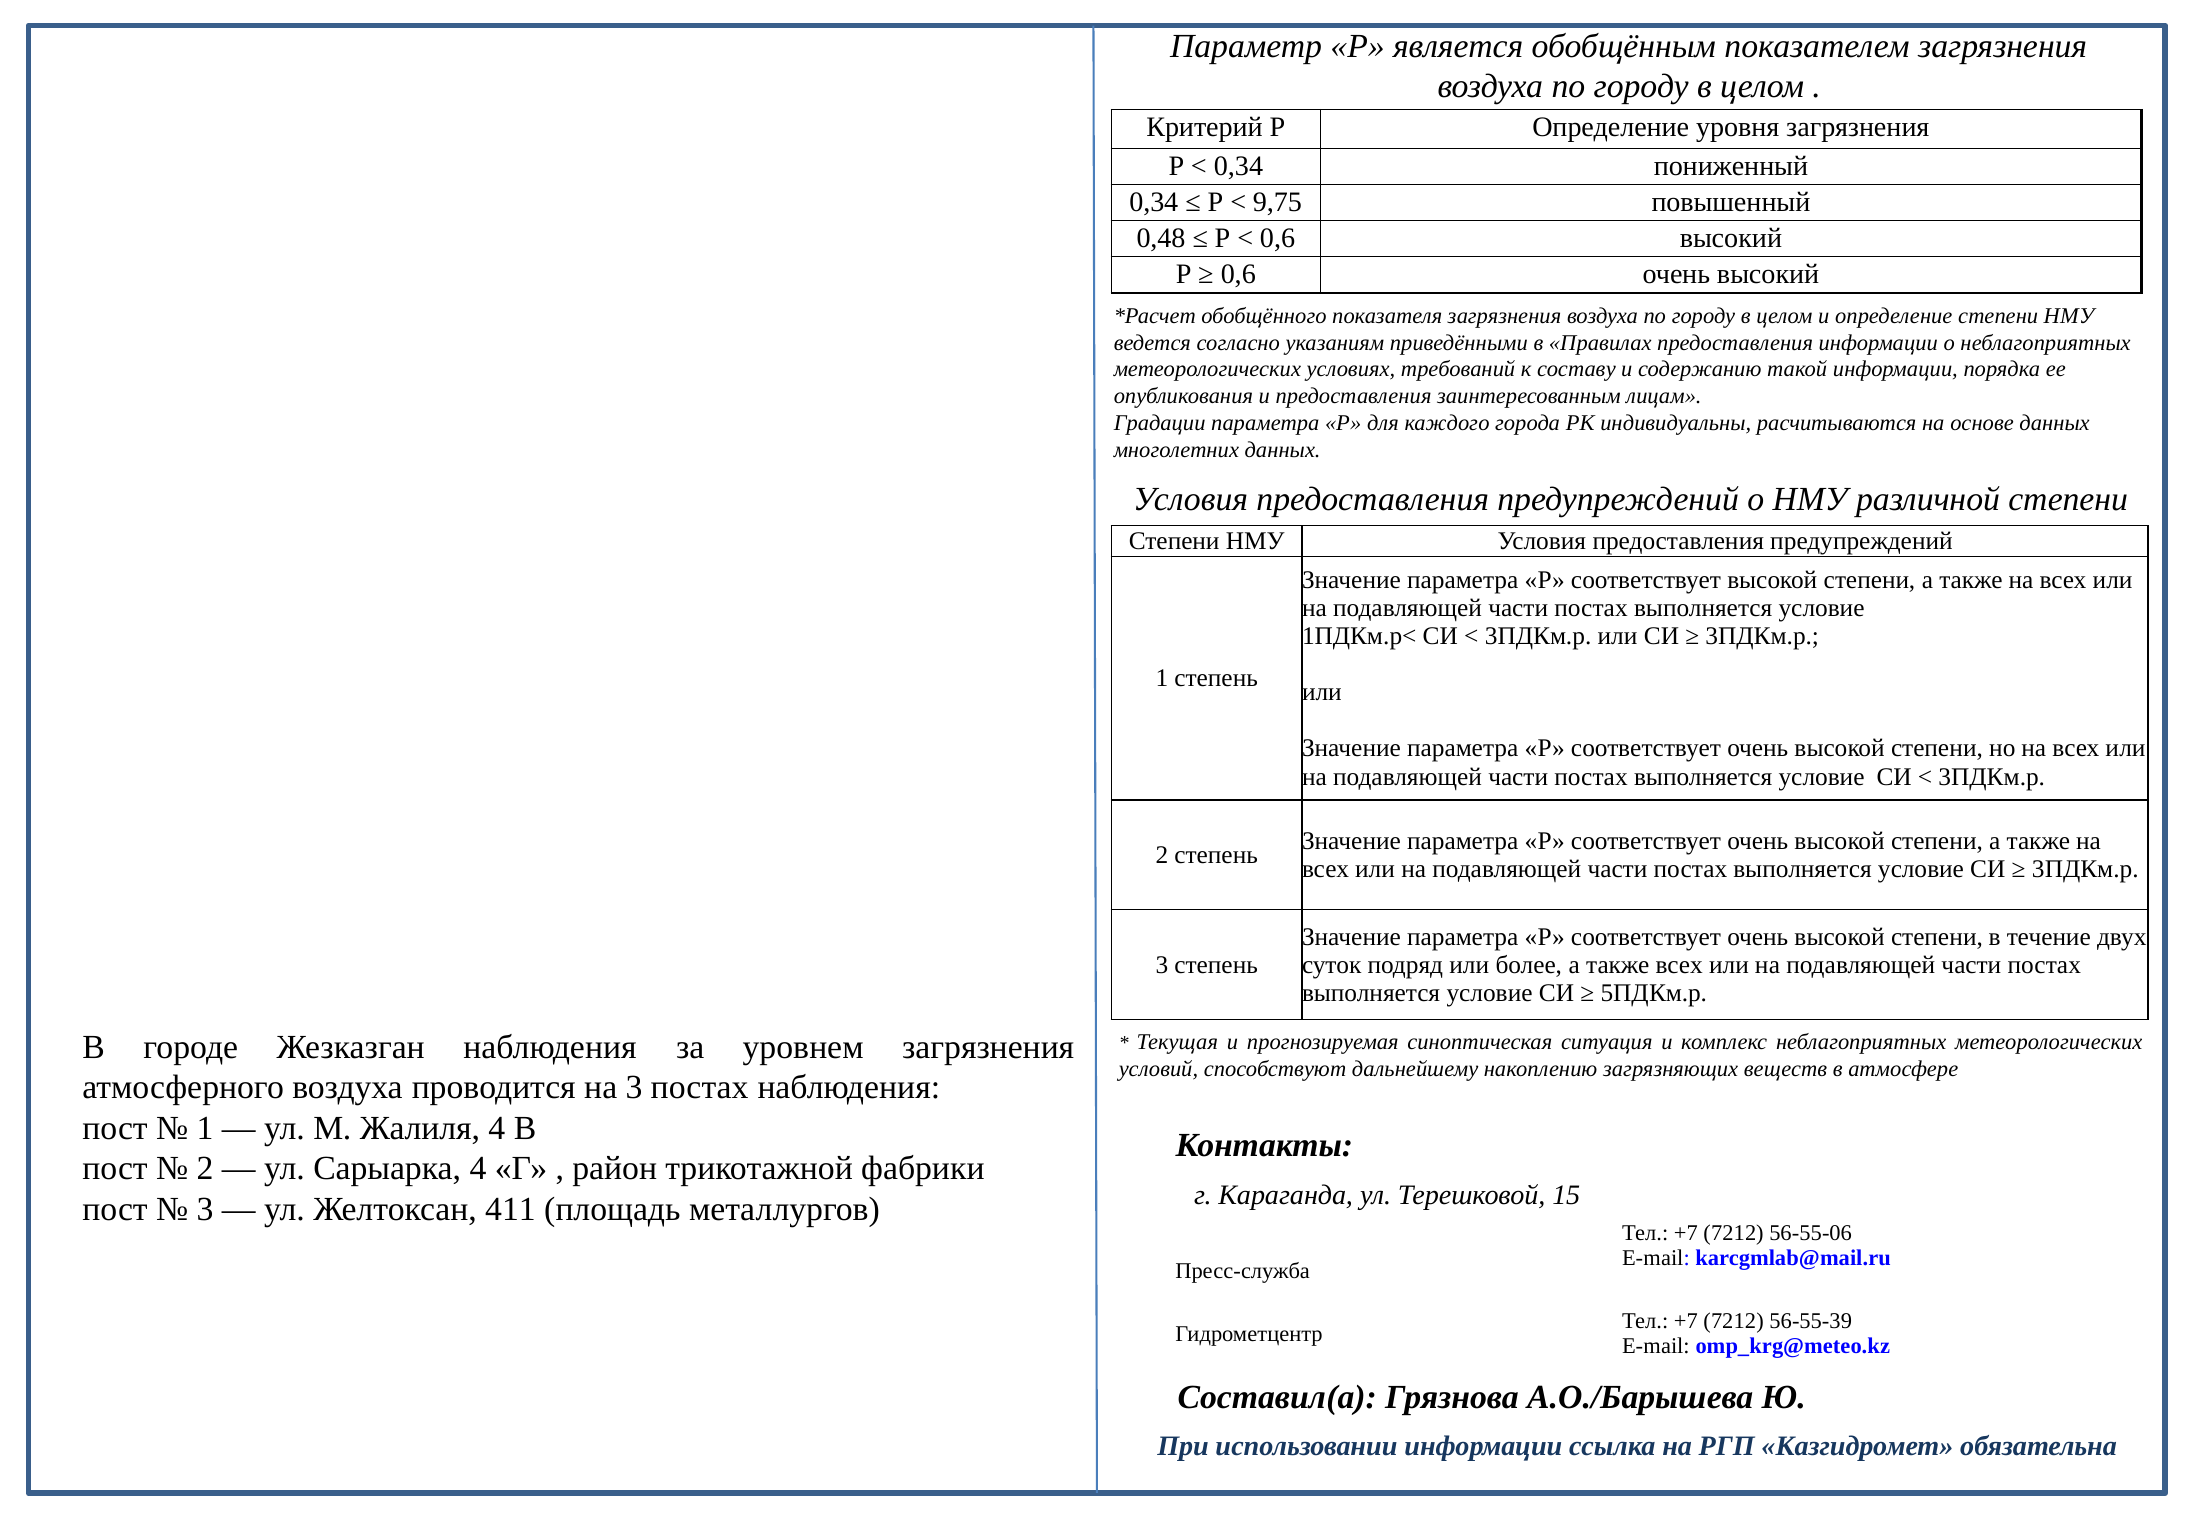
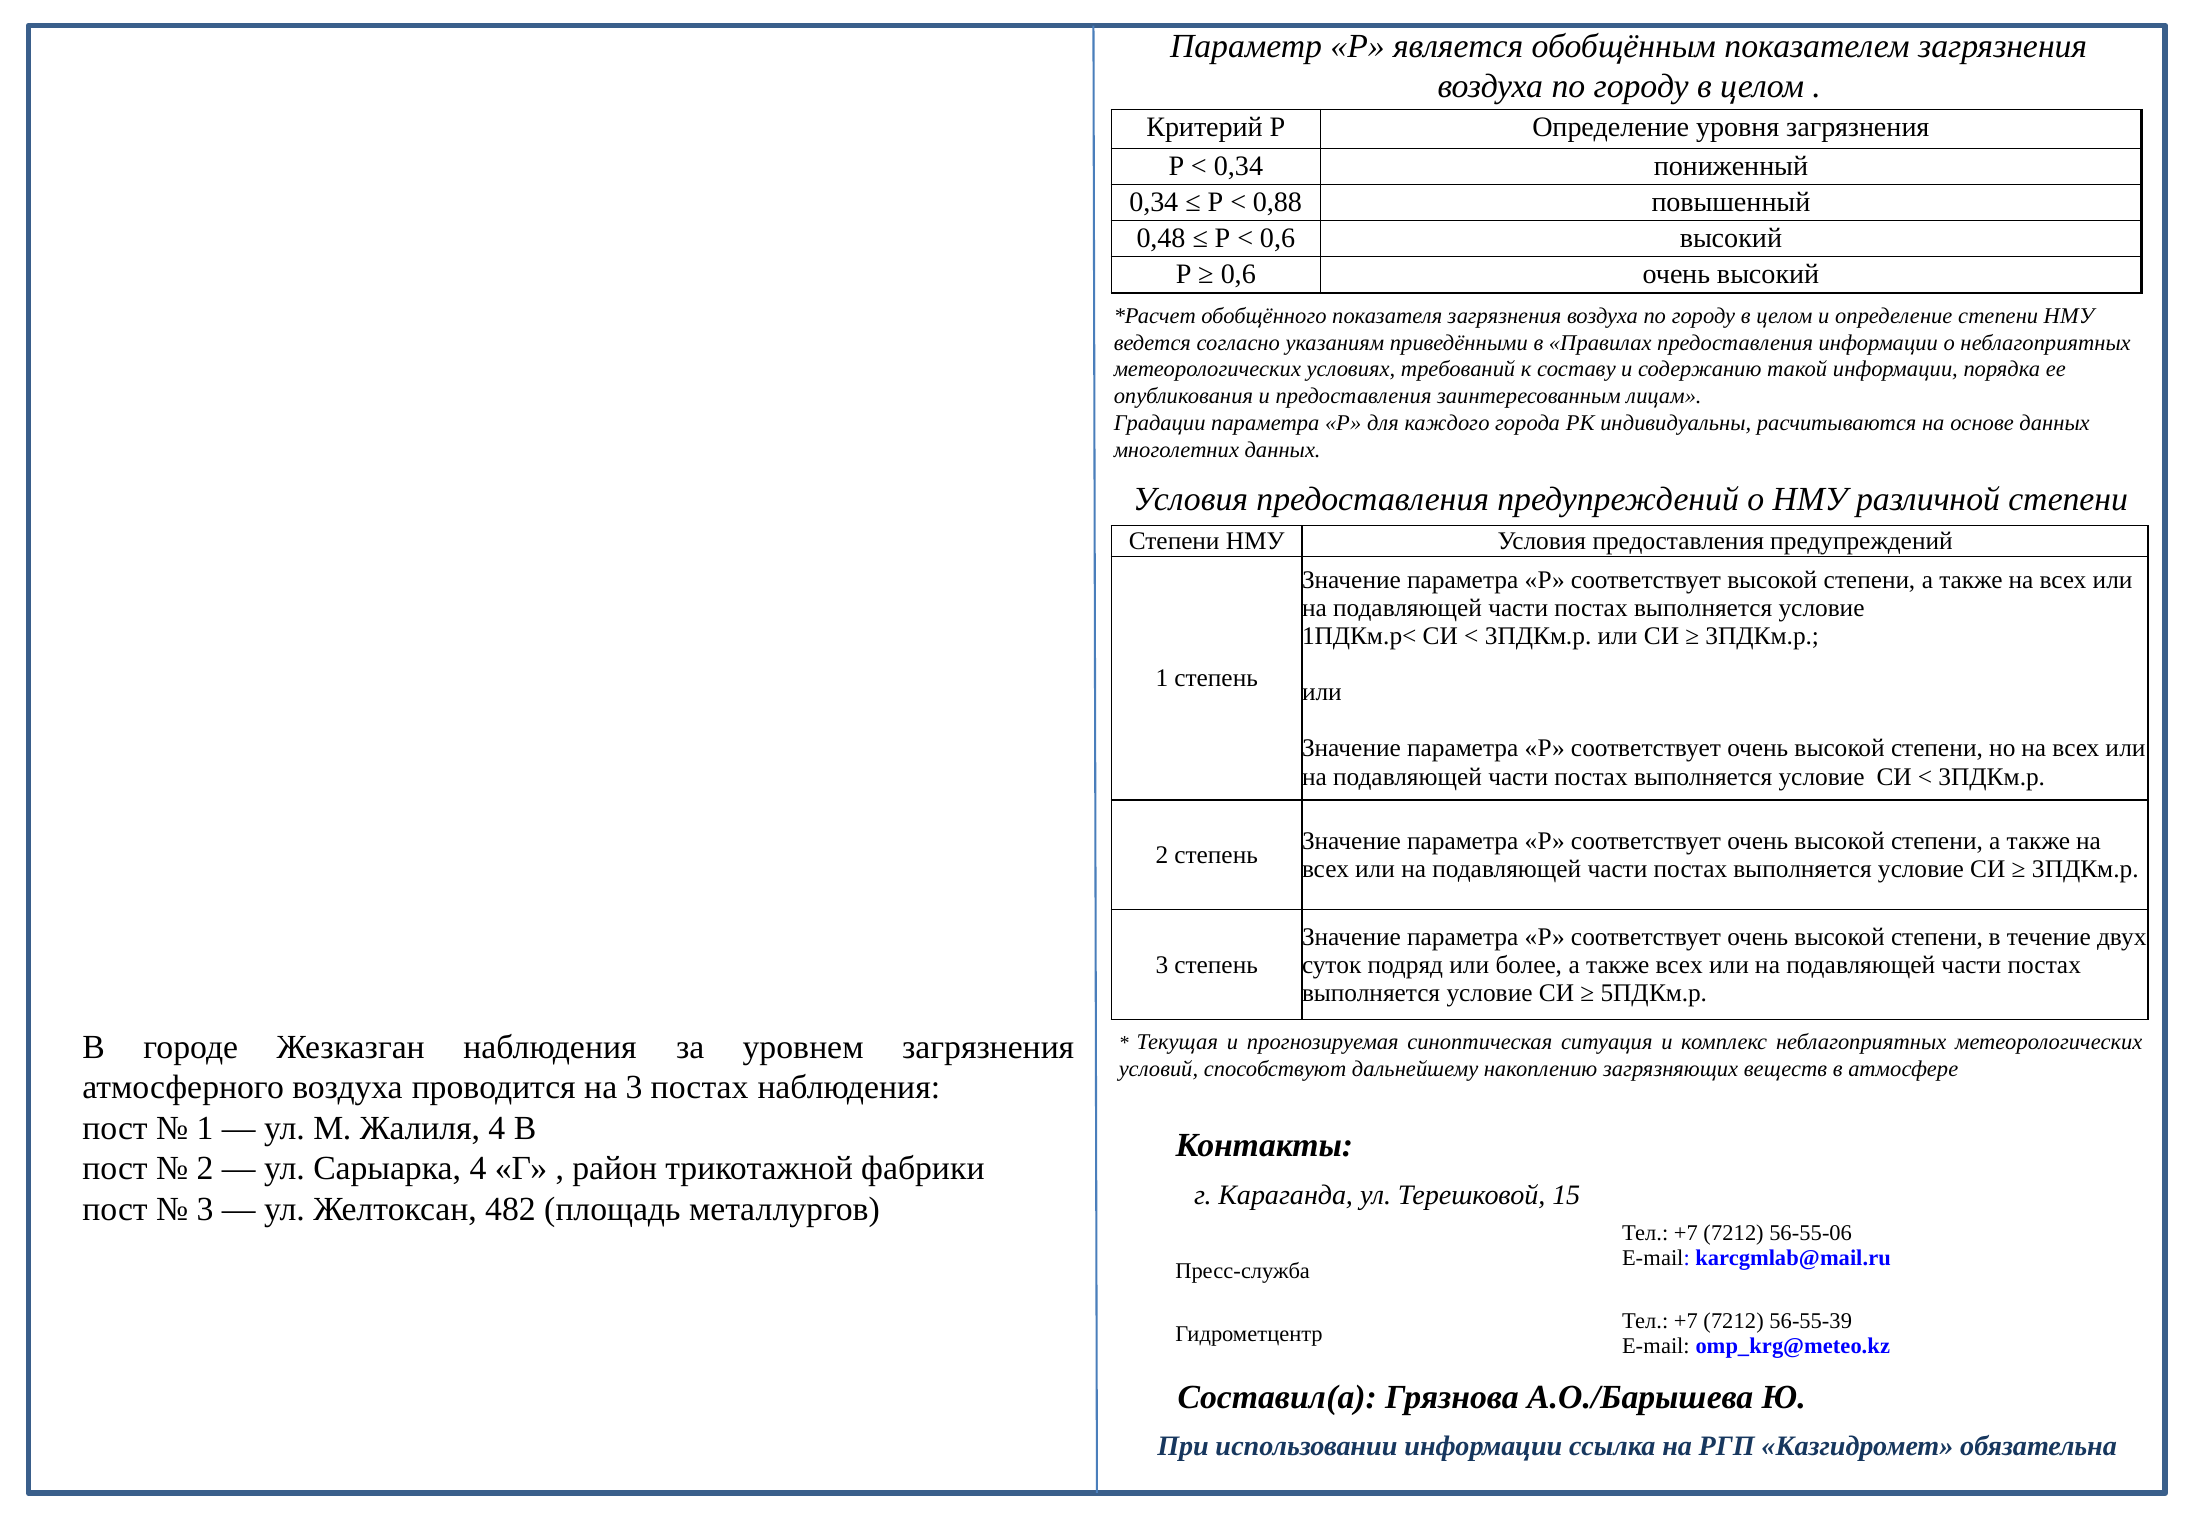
9,75: 9,75 -> 0,88 (1277, 202)
411: 411 -> 482 (510, 1209)
